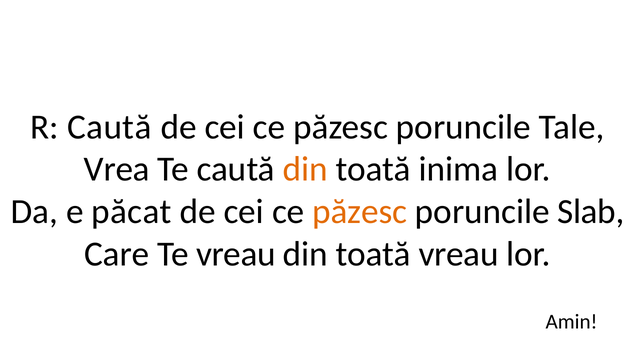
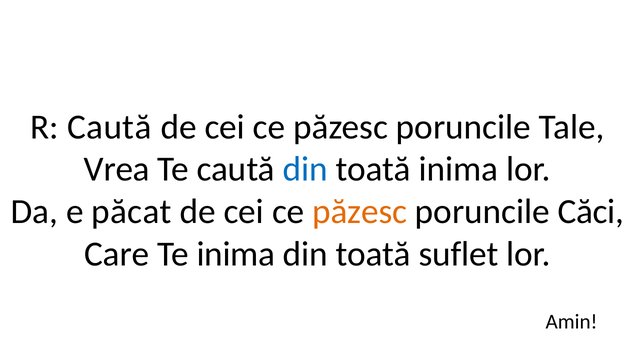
din colour: orange -> blue (305, 169)
Slab: Slab -> Căci (591, 212)
Te vreau: vreau -> inima (236, 254)
toată vreau: vreau -> suflet (458, 254)
